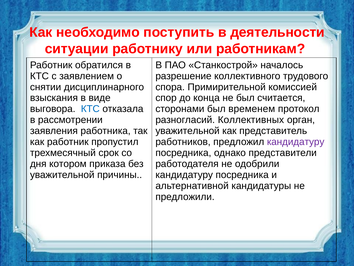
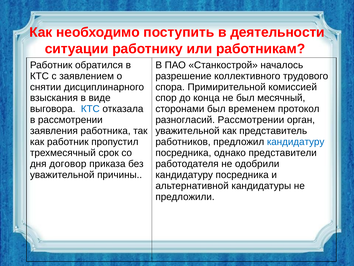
считается: считается -> месячный (281, 98)
разногласий Коллективных: Коллективных -> Рассмотрении (251, 120)
кандидатуру colour: purple -> blue (296, 142)
котором: котором -> договор (68, 164)
